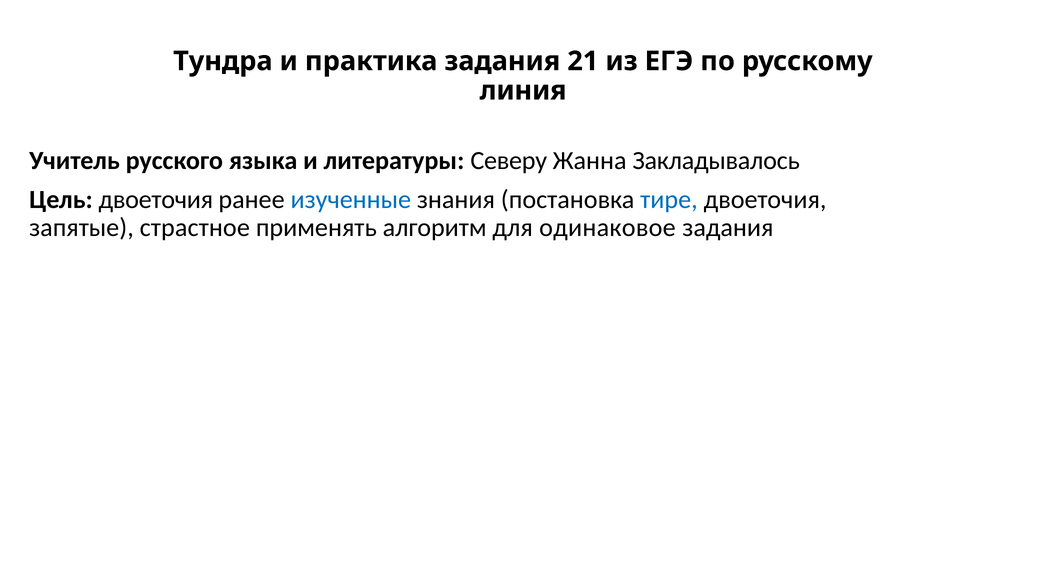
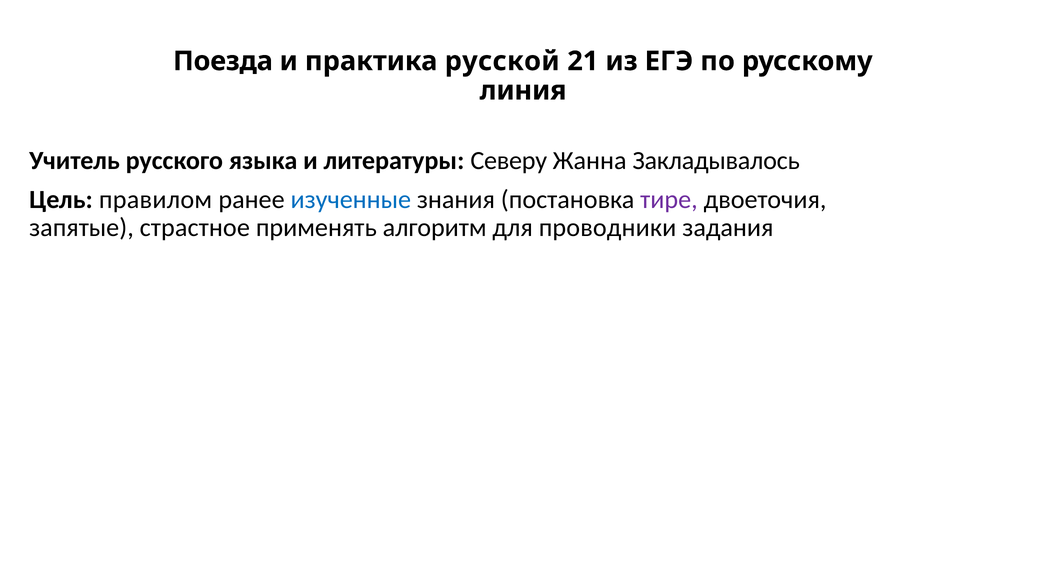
Тундра: Тундра -> Поезда (223, 61)
практика задания: задания -> русской (502, 61)
Цель двоеточия: двоеточия -> правилом (156, 200)
тире colour: blue -> purple (669, 200)
одинаковое: одинаковое -> проводники (608, 228)
